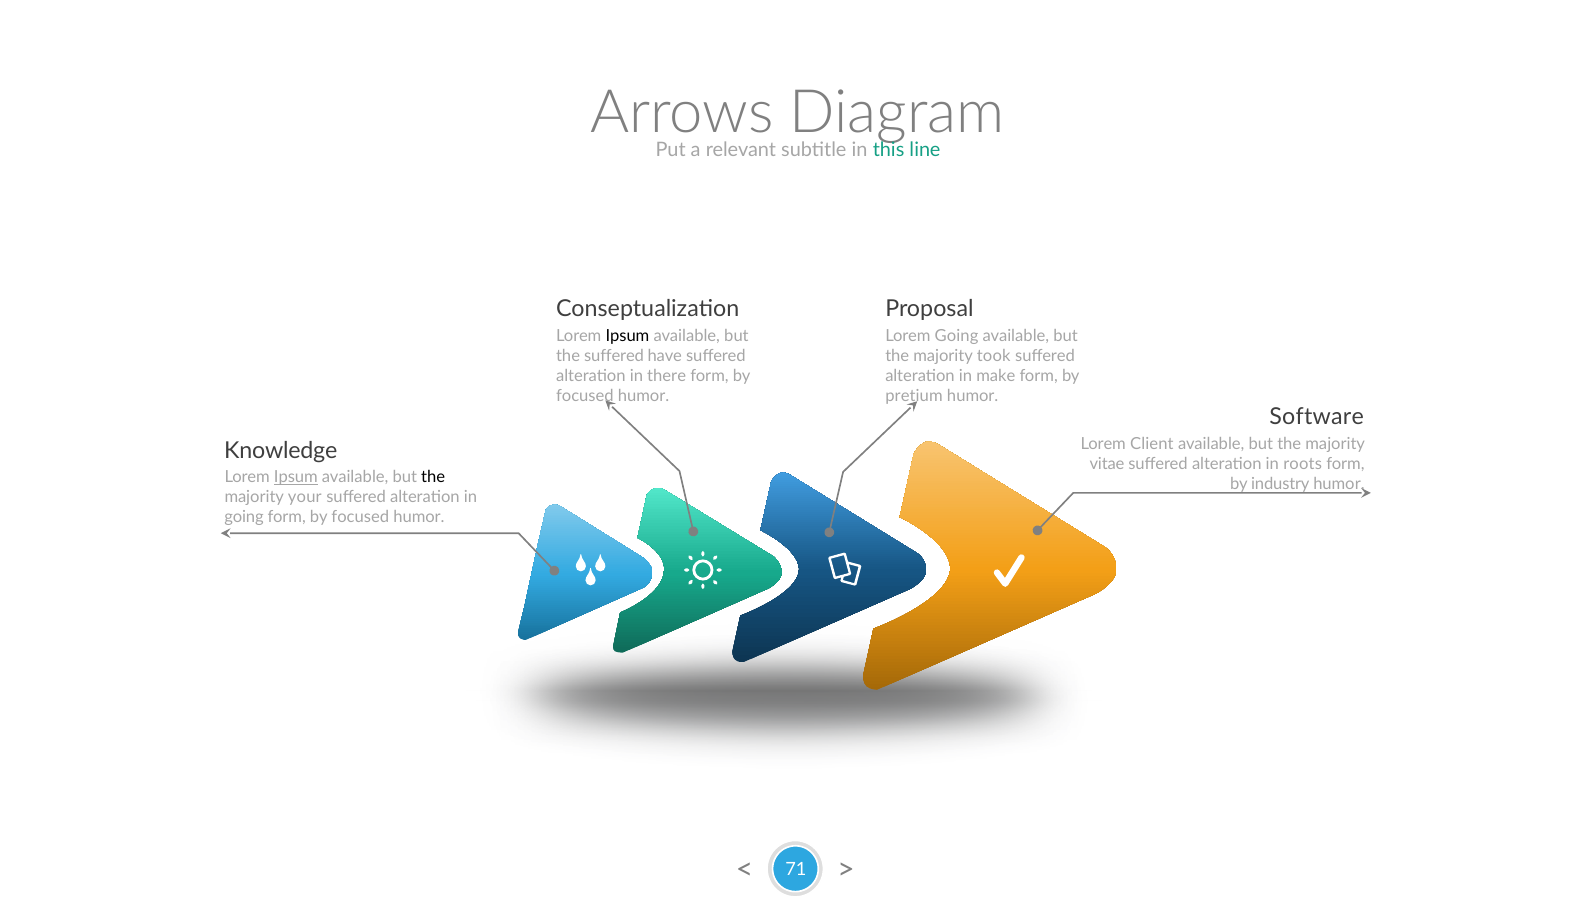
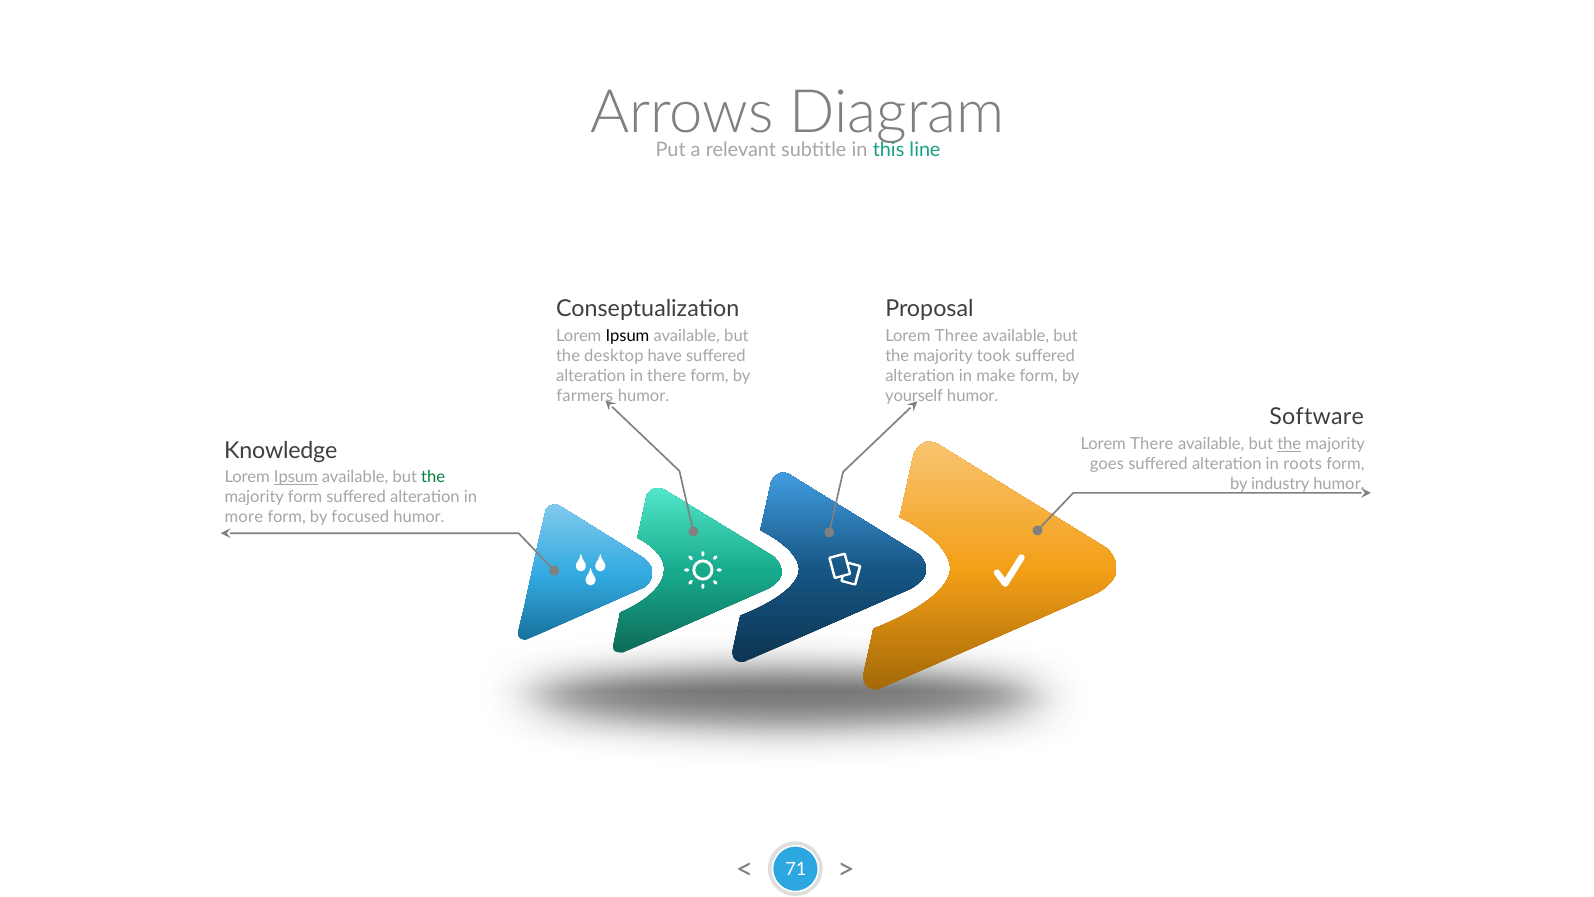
Lorem Going: Going -> Three (957, 336)
the suffered: suffered -> desktop (614, 355)
focused: focused -> farmers (585, 395)
pretium: pretium -> yourself (914, 395)
Lorem Client: Client -> There (1152, 444)
the underline: none -> present (1289, 444)
vitae: vitae -> goes (1107, 464)
the colour: black -> green (433, 477)
majority your: your -> form (305, 497)
going: going -> more (244, 517)
